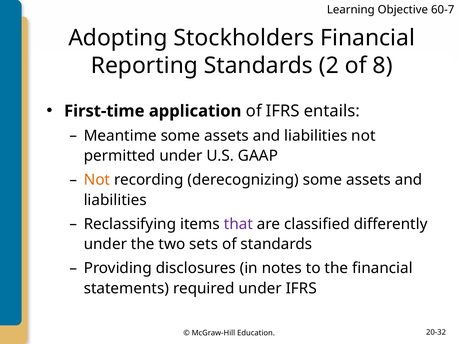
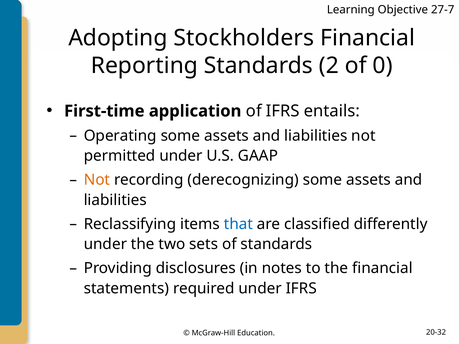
60-7: 60-7 -> 27-7 (443, 10)
8: 8 -> 0 (383, 65)
Meantime: Meantime -> Operating (120, 136)
that colour: purple -> blue (238, 224)
